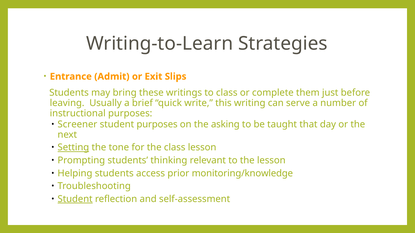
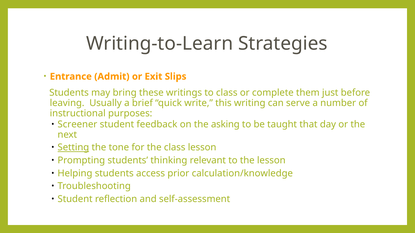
student purposes: purposes -> feedback (157, 125)
monitoring/knowledge: monitoring/knowledge -> calculation/knowledge (242, 174)
Student underline: present -> none (75, 199)
